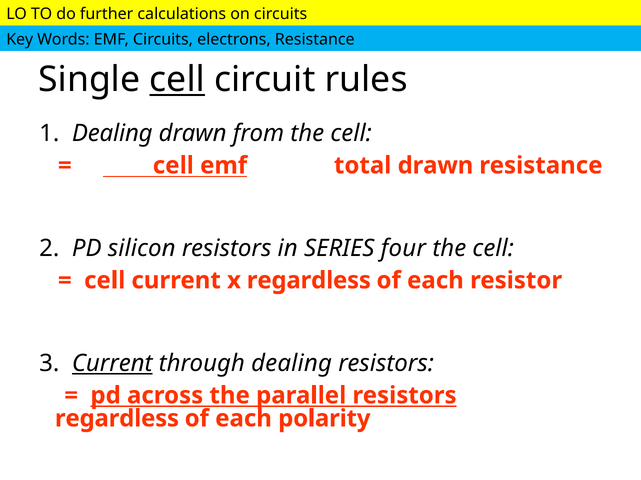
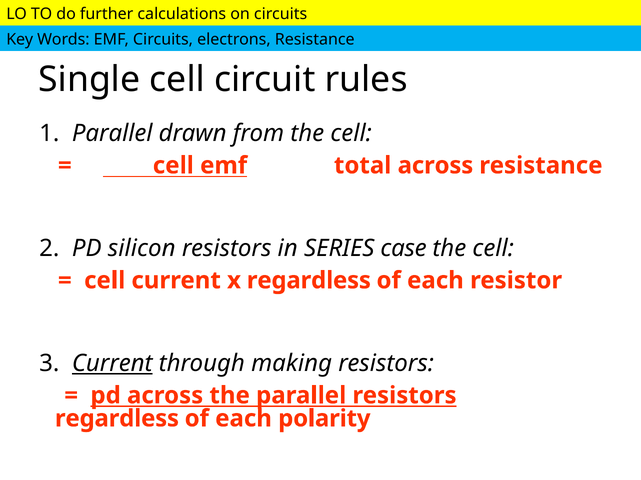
cell underline: present -> none (177, 80)
1 Dealing: Dealing -> Parallel (112, 134)
total drawn: drawn -> across (435, 166)
four: four -> case (404, 249)
through dealing: dealing -> making (292, 364)
